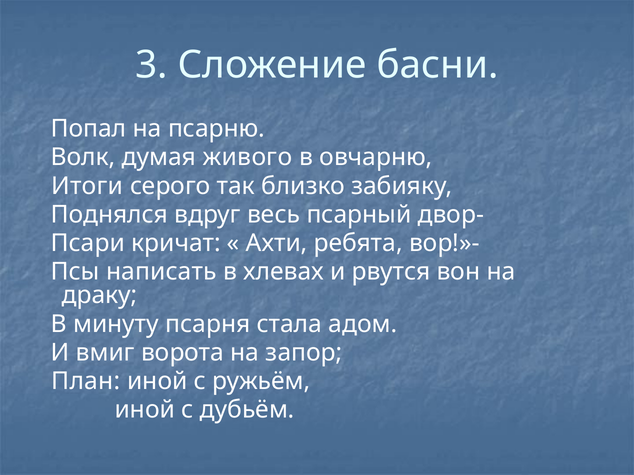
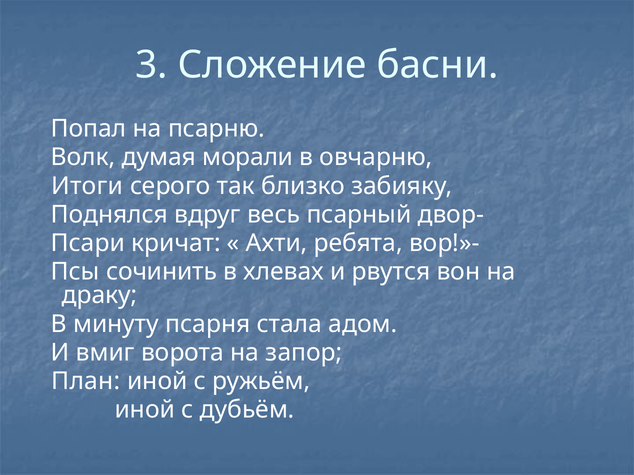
живого: живого -> морали (248, 157)
написать: написать -> сочинить (162, 272)
